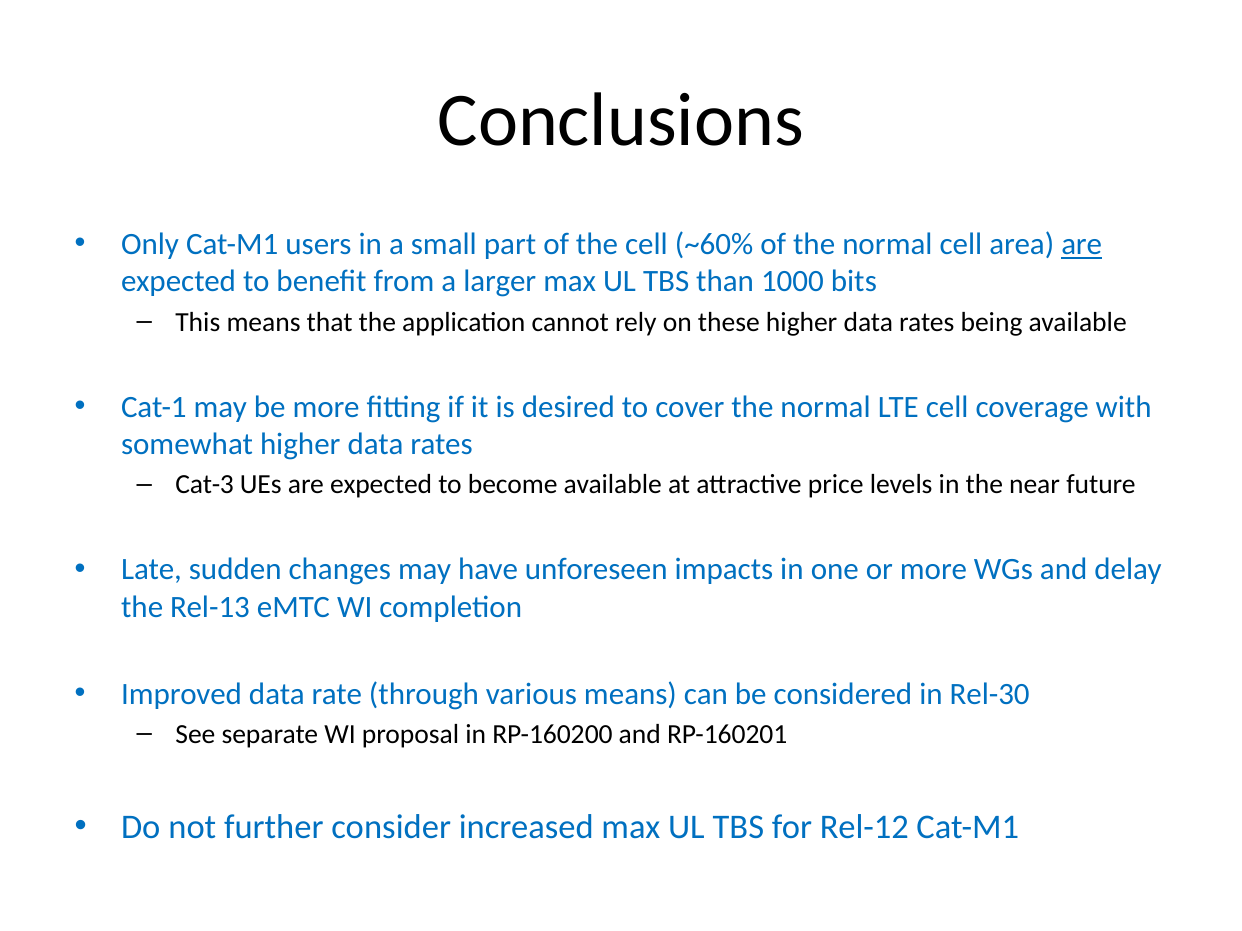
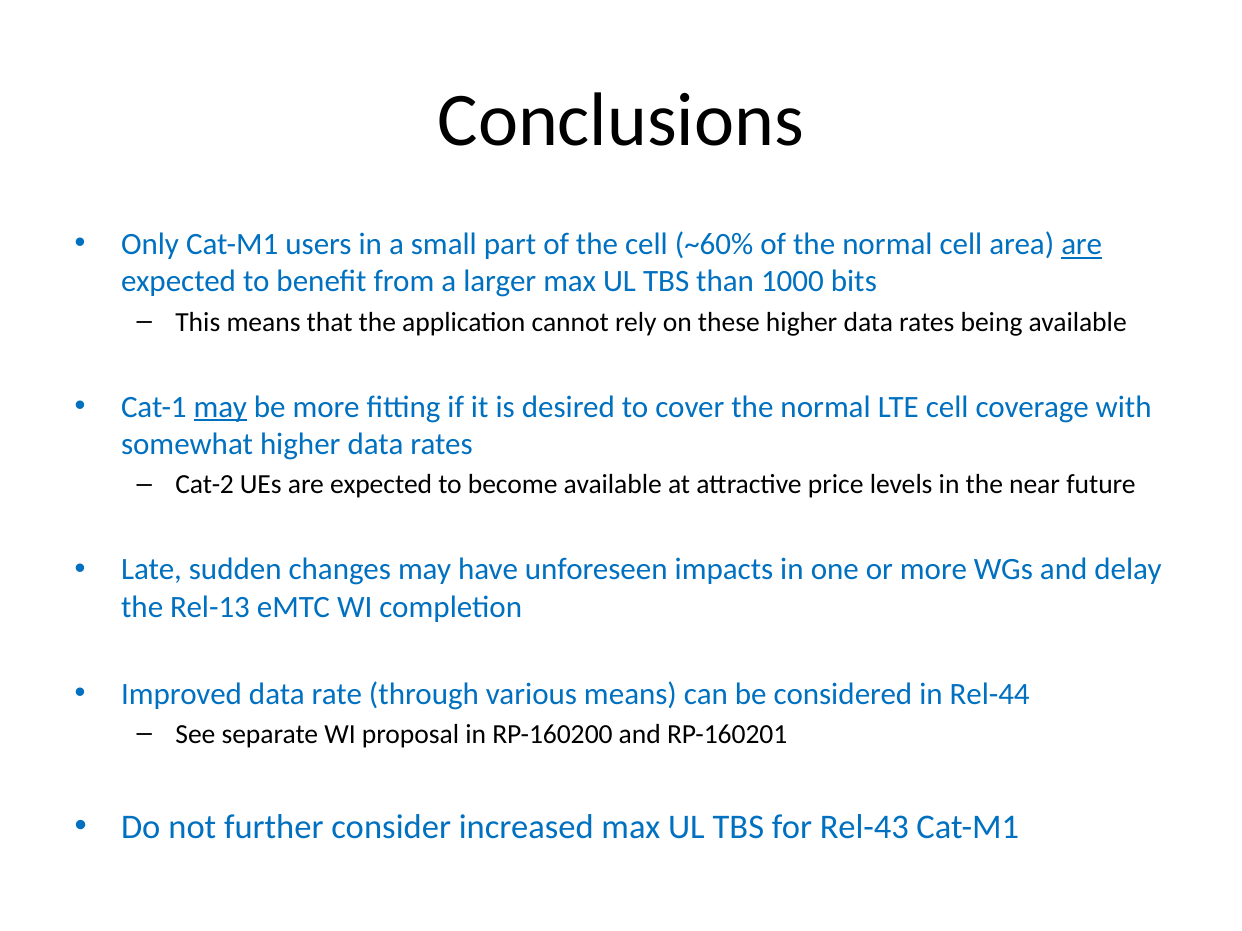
may underline: none -> present (220, 407)
Cat-3: Cat-3 -> Cat-2 (205, 485)
Rel-30: Rel-30 -> Rel-44 (990, 694)
Rel-12: Rel-12 -> Rel-43 (864, 828)
